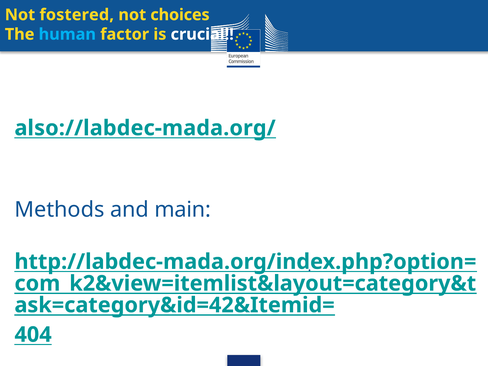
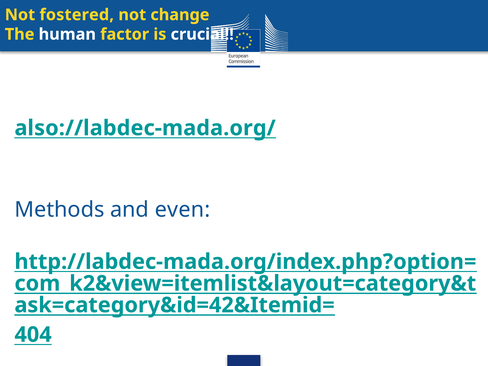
choices: choices -> change (180, 15)
human colour: light blue -> white (67, 34)
main: main -> even (182, 210)
